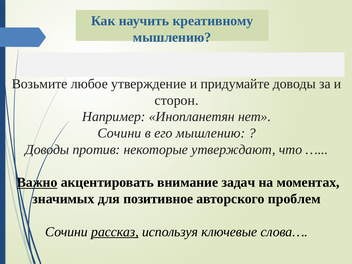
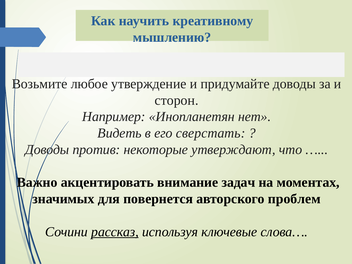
Сочини: Сочини -> Видеть (120, 133)
его мышлению: мышлению -> сверстать (211, 133)
Важно underline: present -> none (37, 182)
позитивное: позитивное -> повернется (158, 199)
